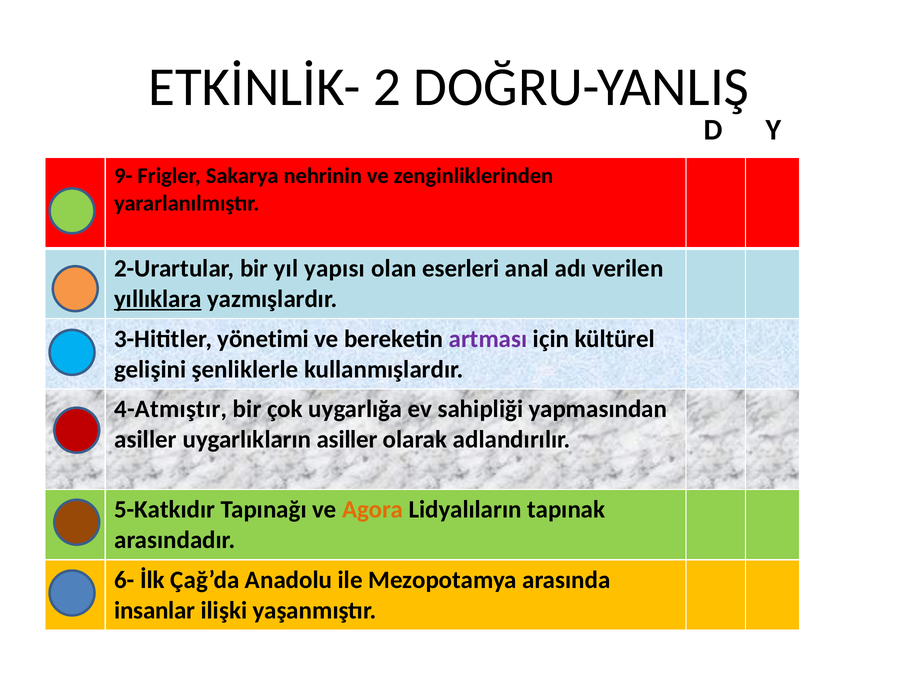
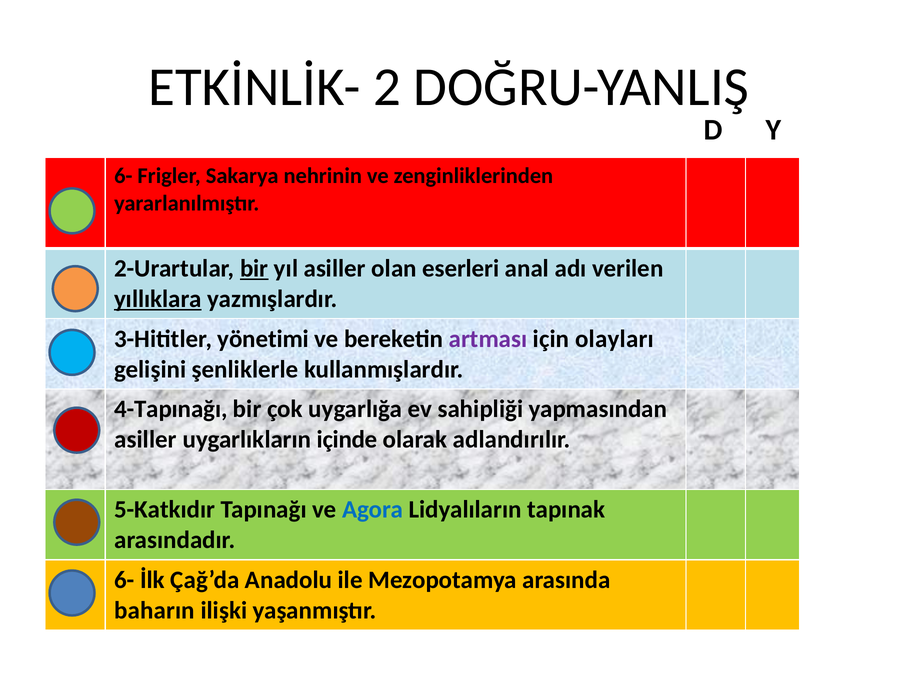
9-: 9- -> 6- (123, 176)
bir underline: none -> present (254, 268)
yıl yapısı: yapısı -> asiller (335, 268)
kültürel: kültürel -> olayları (614, 339)
4-Atmıştır: 4-Atmıştır -> 4-Tapınağı (171, 409)
uygarlıkların asiller: asiller -> içinde (347, 439)
Agora colour: orange -> blue (373, 509)
insanlar: insanlar -> baharın (155, 610)
